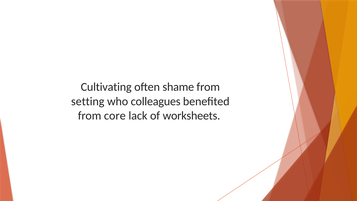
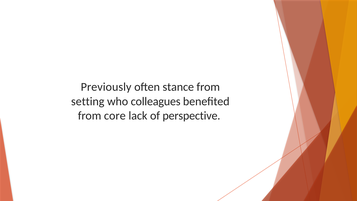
Cultivating: Cultivating -> Previously (106, 87)
shame: shame -> stance (178, 87)
worksheets: worksheets -> perspective (191, 116)
